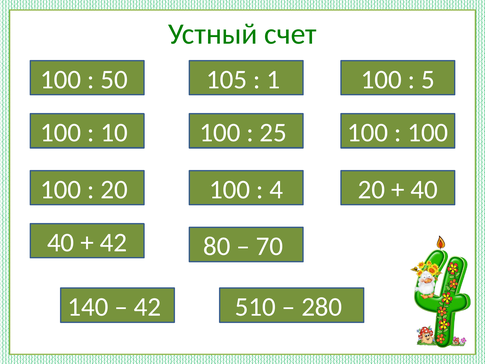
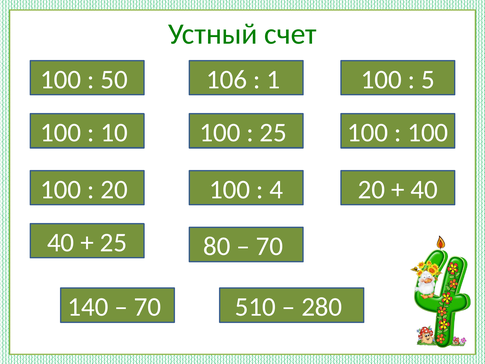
105: 105 -> 106 (227, 80)
42: 42 -> 25 (113, 242)
42: 42 -> 70 (148, 307)
